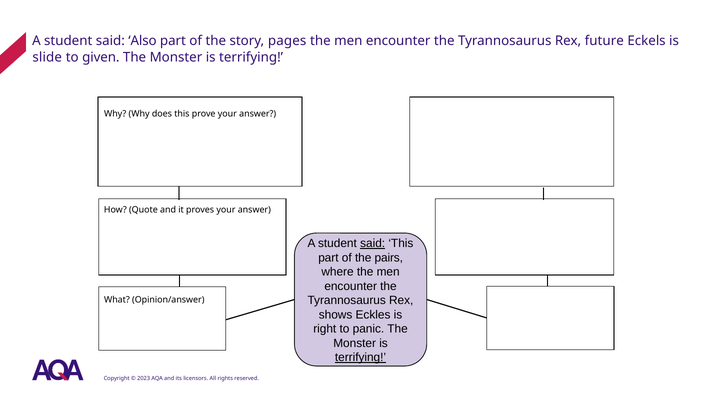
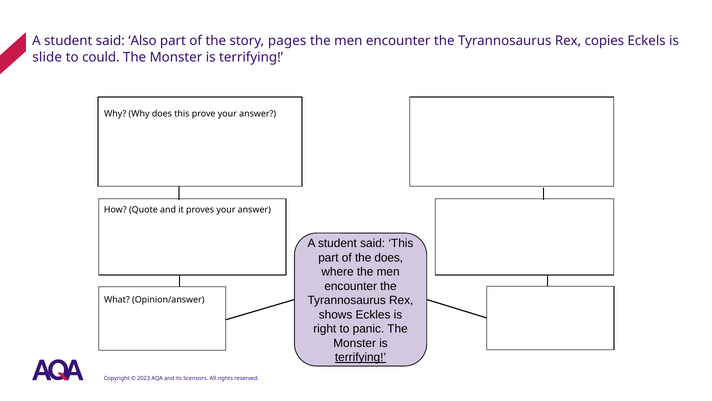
future: future -> copies (604, 41)
given: given -> could (101, 57)
said underline: present -> none (373, 243)
the pairs: pairs -> does (389, 257)
